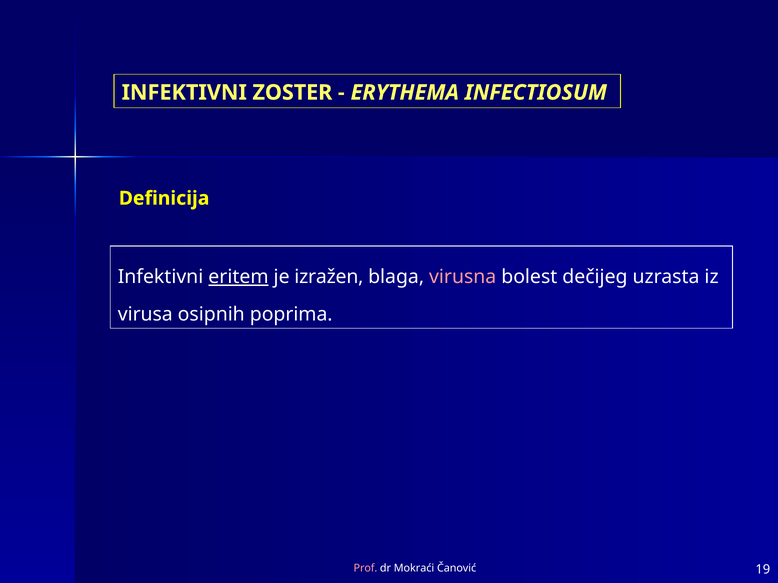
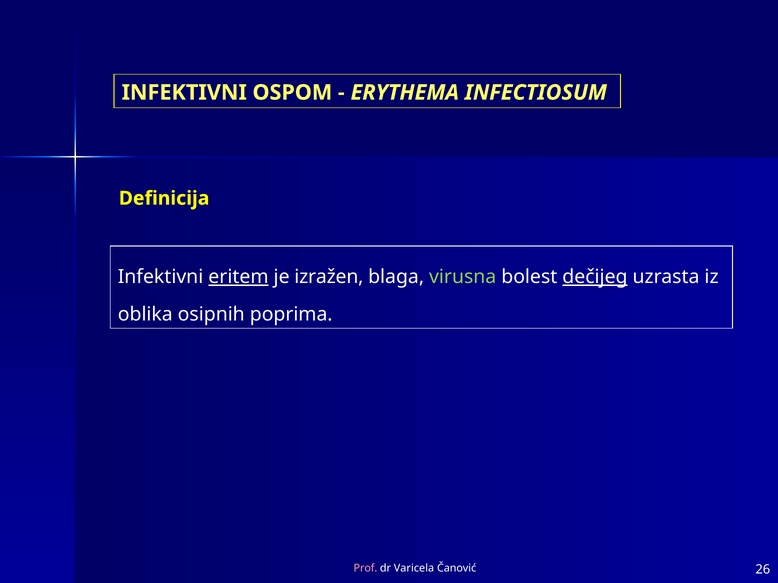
ZOSTER: ZOSTER -> OSPOM (292, 93)
virusna colour: pink -> light green (463, 277)
dečijeg underline: none -> present (595, 277)
virusa: virusa -> oblika (145, 315)
Mokraći: Mokraći -> Varicela (414, 569)
19: 19 -> 26 (763, 570)
